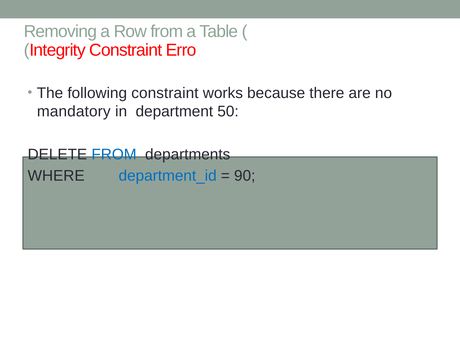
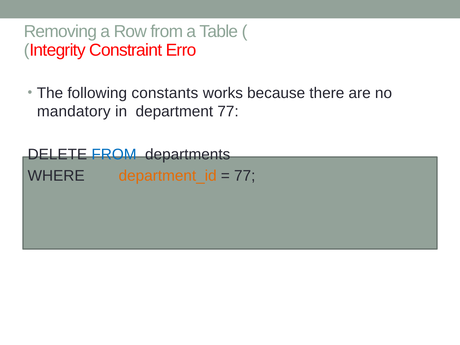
following constraint: constraint -> constants (165, 93)
department 50: 50 -> 77 (228, 111)
department_id colour: blue -> orange (168, 176)
90: 90 -> 77 (245, 176)
